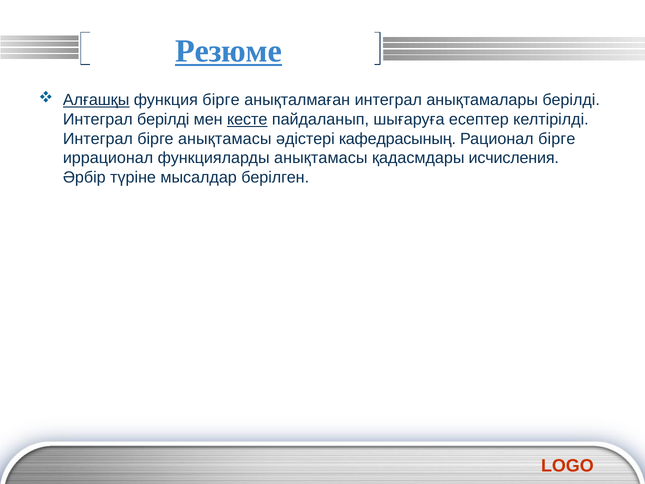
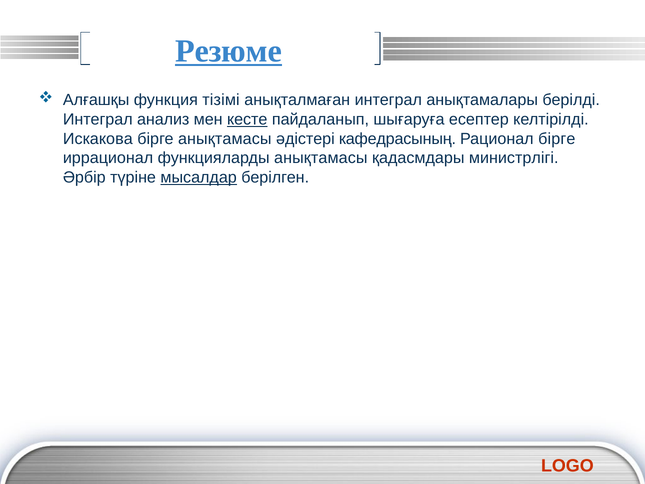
Алғашқы underline: present -> none (96, 100)
функция бірге: бірге -> тізімі (221, 100)
Интеграл берілді: берілді -> анализ (163, 119)
Интеграл: Интеграл -> Искакова (98, 139)
исчисления: исчисления -> министрлігі (514, 158)
мысалдар underline: none -> present (199, 177)
